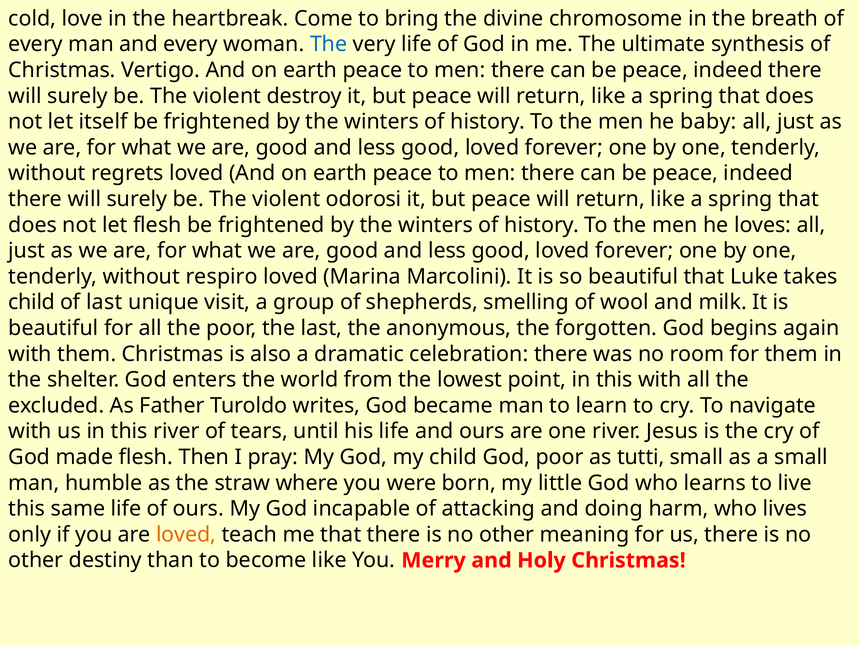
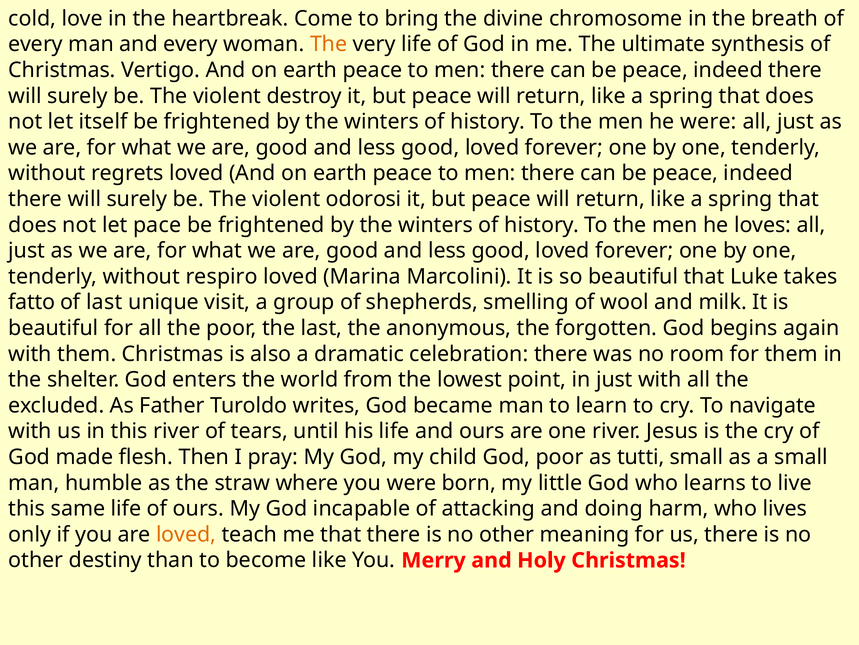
The colour: blue -> orange (329, 44)
he baby: baby -> were (708, 122)
let flesh: flesh -> pace (157, 225)
child: child -> fatto (32, 302)
point in this: this -> just (614, 379)
